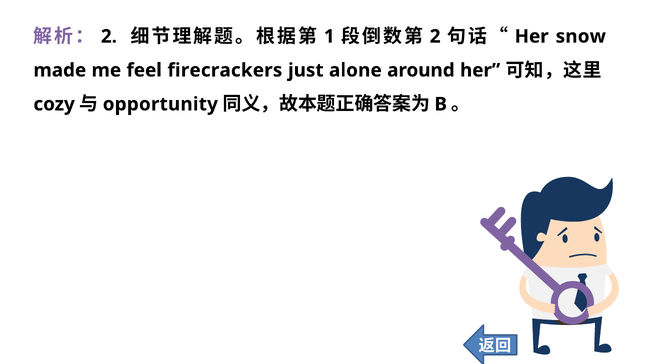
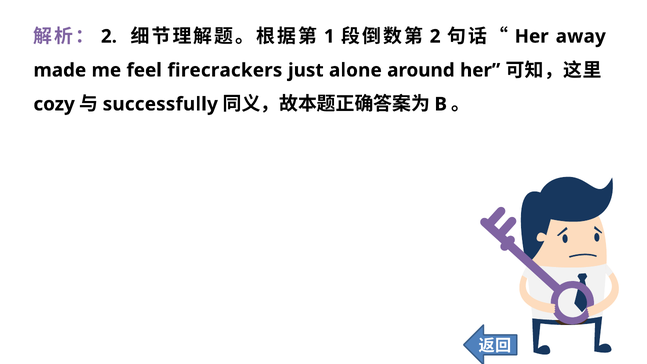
snow: snow -> away (581, 36)
opportunity: opportunity -> successfully (160, 104)
